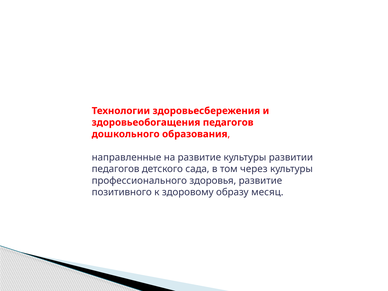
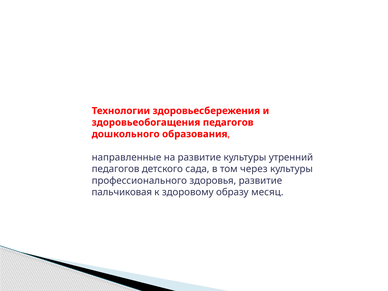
развитии: развитии -> утренний (291, 157)
позитивного: позитивного -> пальчиковая (122, 192)
